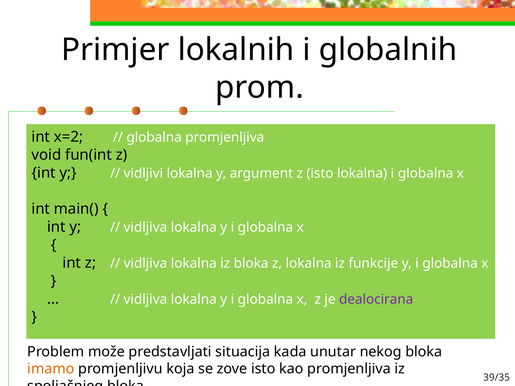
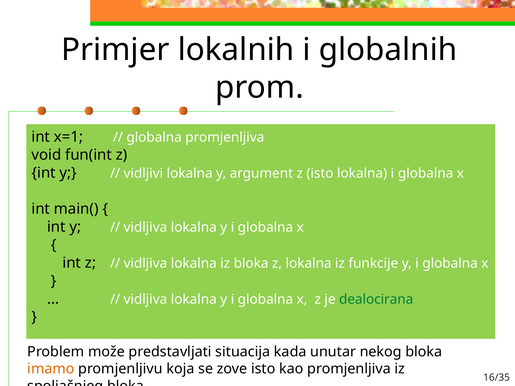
x=2: x=2 -> x=1 (68, 137)
dealocirana colour: purple -> green (376, 300)
39/35: 39/35 -> 16/35 (497, 378)
